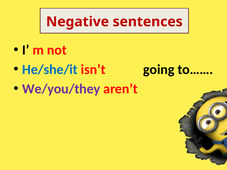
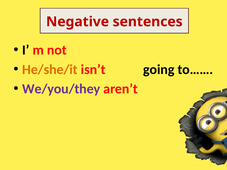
He/she/it colour: blue -> orange (50, 70)
